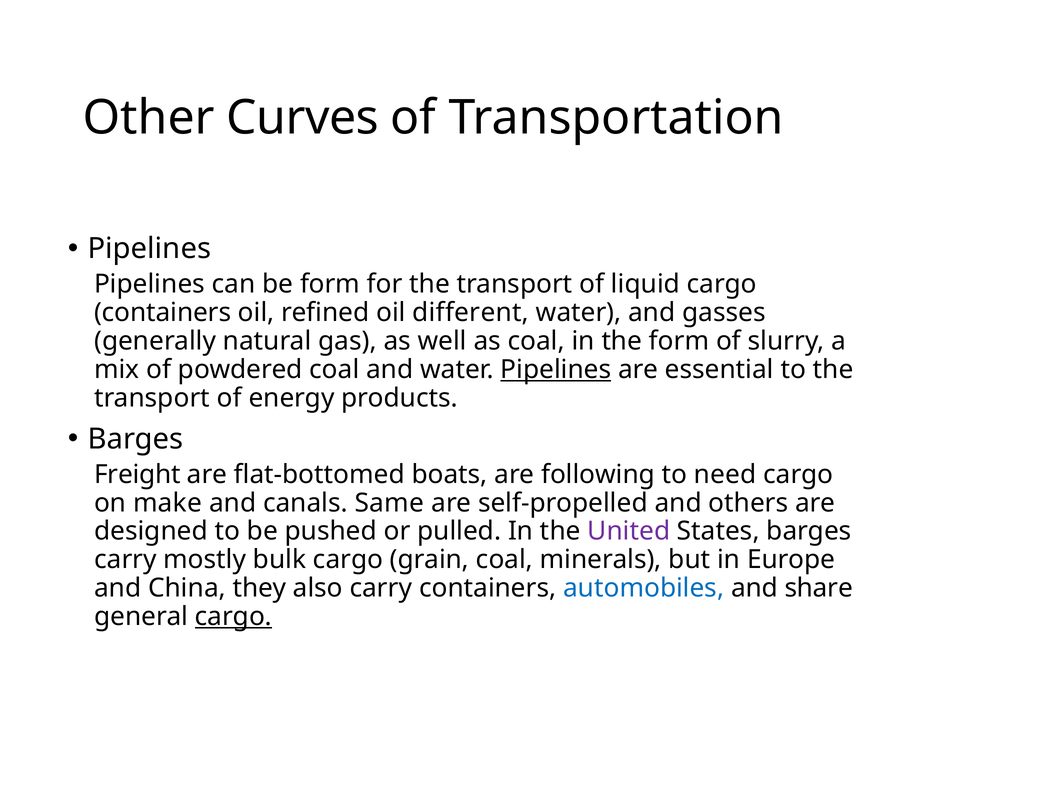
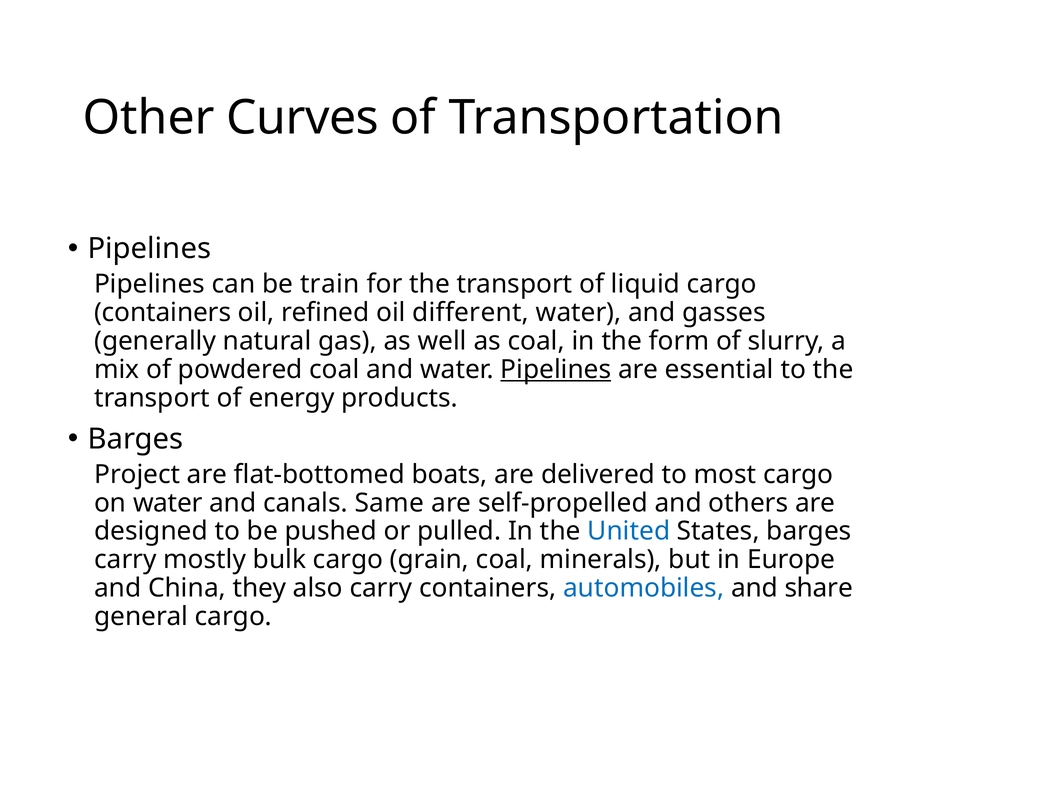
be form: form -> train (330, 284)
Freight: Freight -> Project (137, 474)
following: following -> delivered (598, 474)
need: need -> most (725, 474)
on make: make -> water (168, 503)
United colour: purple -> blue (629, 531)
cargo underline: present -> none (233, 616)
